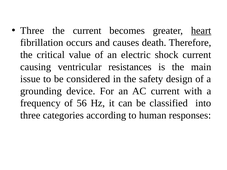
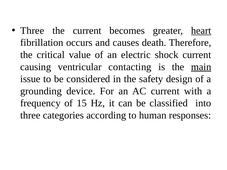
resistances: resistances -> contacting (130, 67)
main underline: none -> present (201, 67)
56: 56 -> 15 (82, 103)
